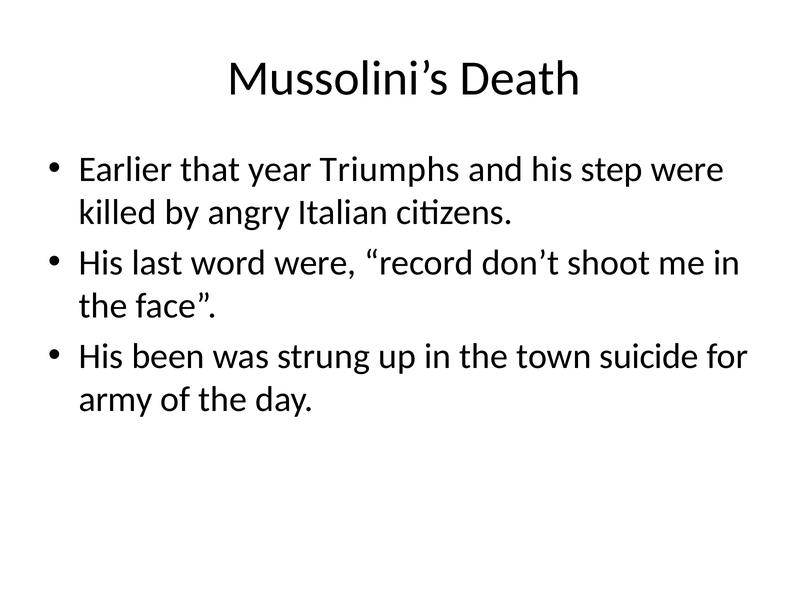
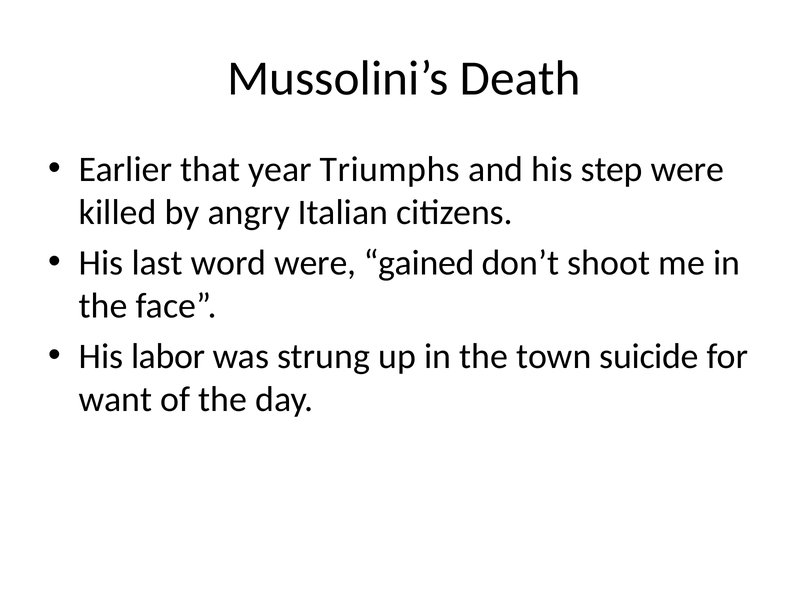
record: record -> gained (419, 263)
been: been -> labor (168, 356)
army: army -> want (115, 399)
